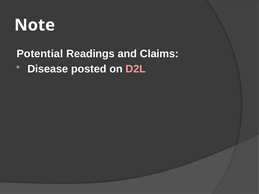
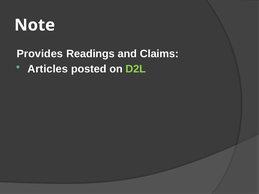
Potential: Potential -> Provides (40, 54)
Disease: Disease -> Articles (48, 69)
D2L colour: pink -> light green (136, 69)
